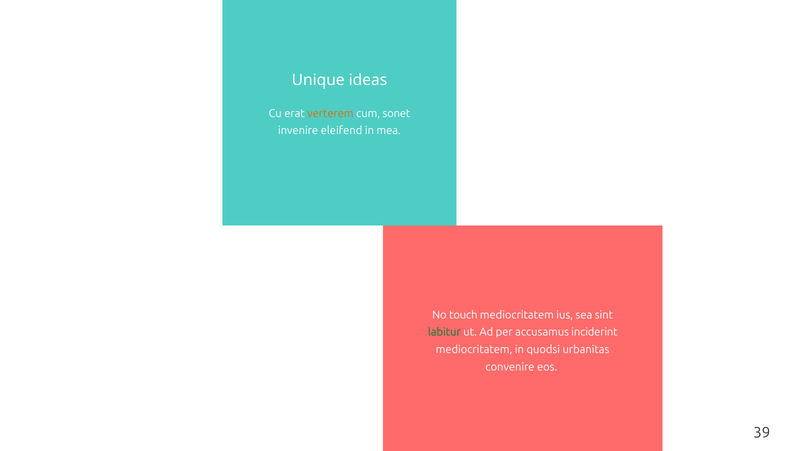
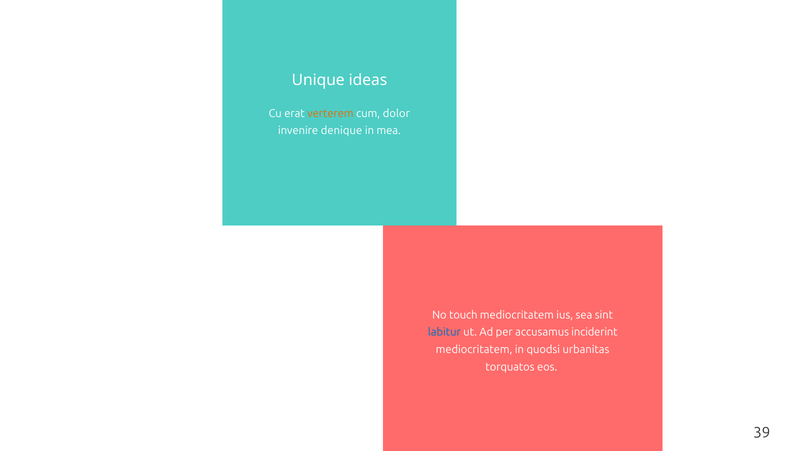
sonet: sonet -> dolor (396, 113)
eleifend: eleifend -> denique (341, 131)
labitur colour: green -> blue (444, 332)
convenire: convenire -> torquatos (510, 367)
